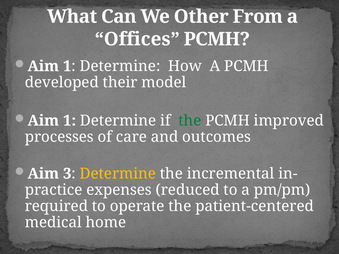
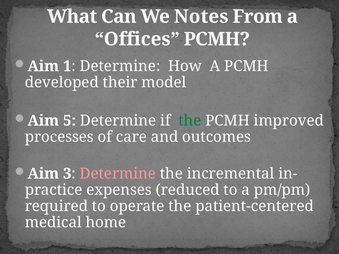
Other: Other -> Notes (201, 17)
1: 1 -> 5 (69, 121)
Determine colour: yellow -> pink (118, 174)
